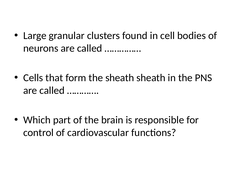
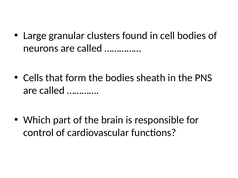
the sheath: sheath -> bodies (120, 78)
